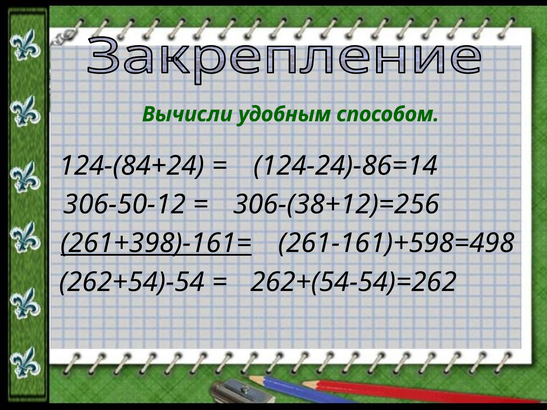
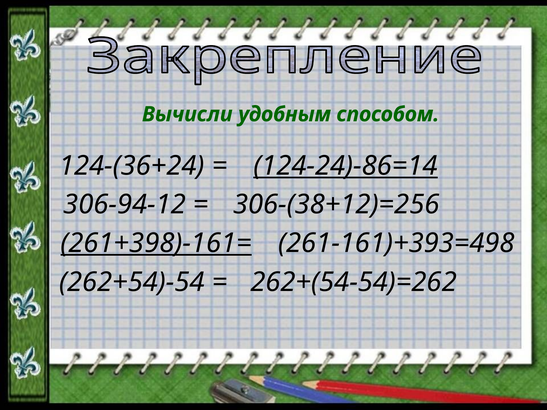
124-(84+24: 124-(84+24 -> 124-(36+24 (132, 166)
124-24)-86=14 underline: none -> present (346, 166)
306-50-12: 306-50-12 -> 306-94-12 (125, 205)
261-161)+598=498: 261-161)+598=498 -> 261-161)+393=498 (396, 243)
